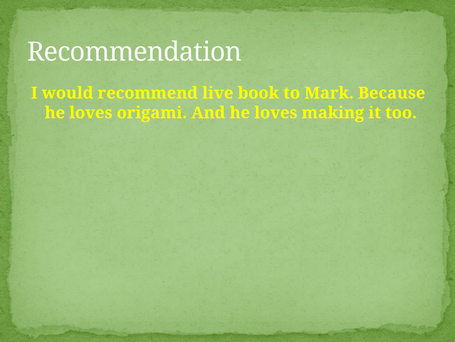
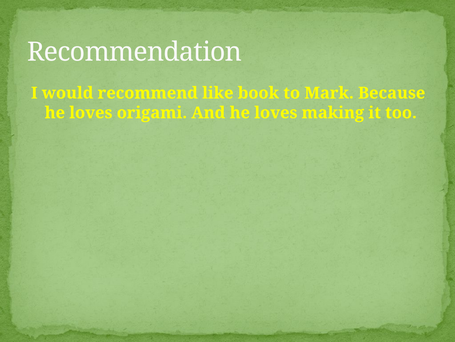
live: live -> like (218, 93)
